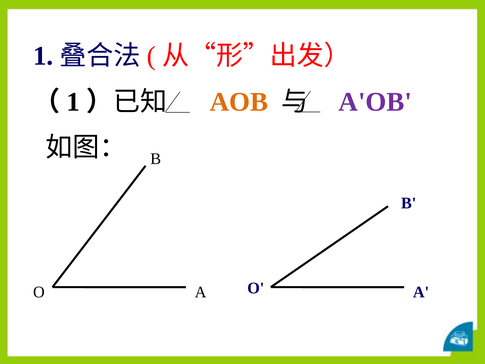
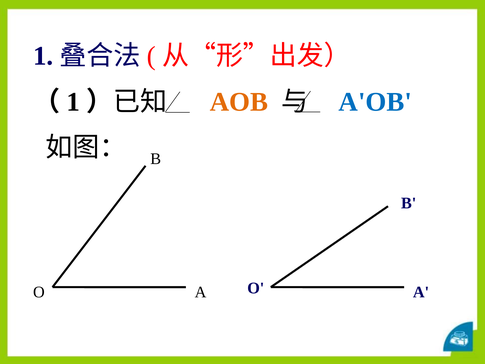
A'OB colour: purple -> blue (375, 102)
